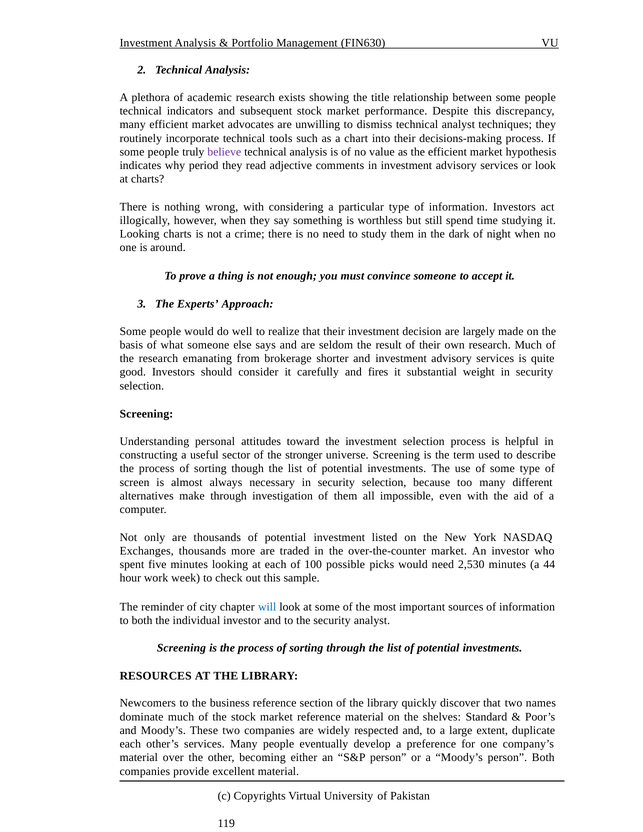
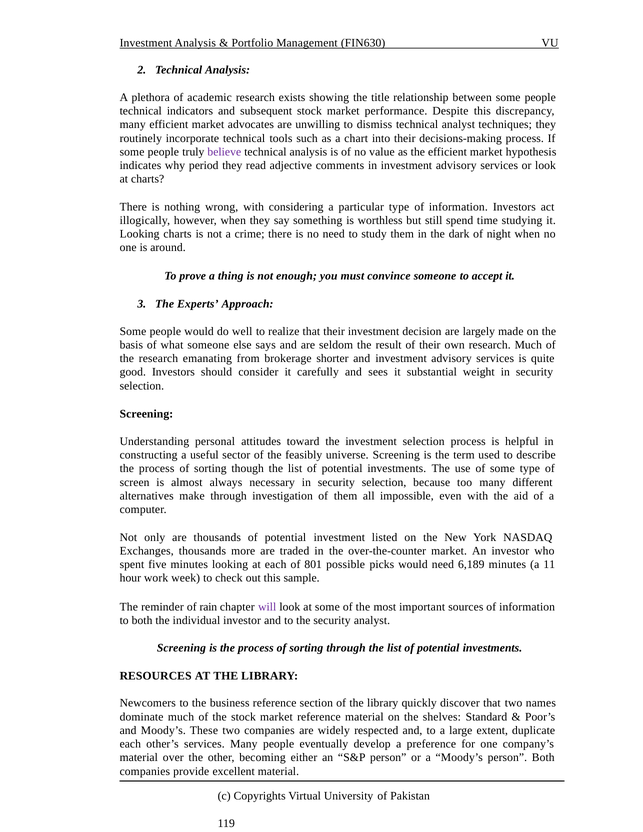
fires: fires -> sees (378, 372)
stronger: stronger -> feasibly (304, 455)
100: 100 -> 801 (313, 565)
2,530: 2,530 -> 6,189 (471, 565)
44: 44 -> 11 (549, 565)
city: city -> rain (208, 607)
will colour: blue -> purple (267, 607)
